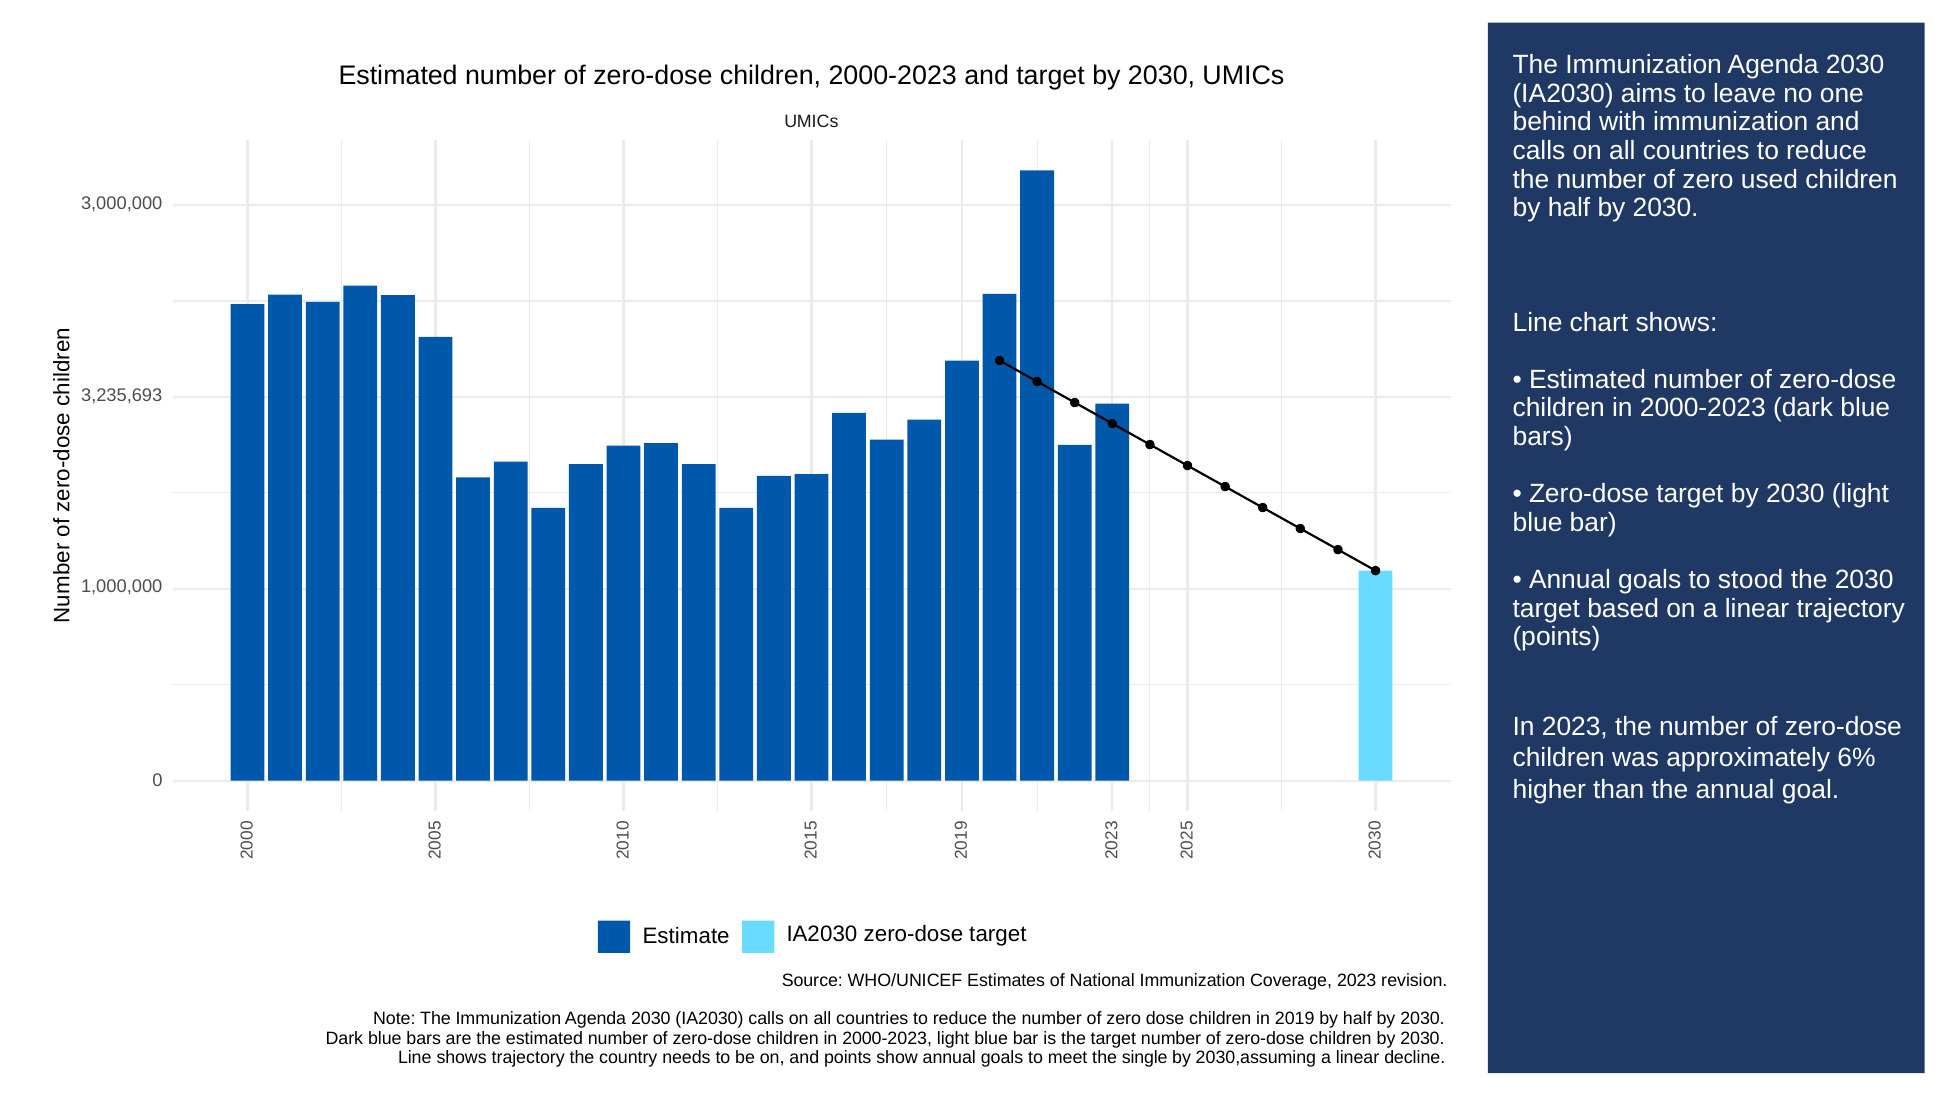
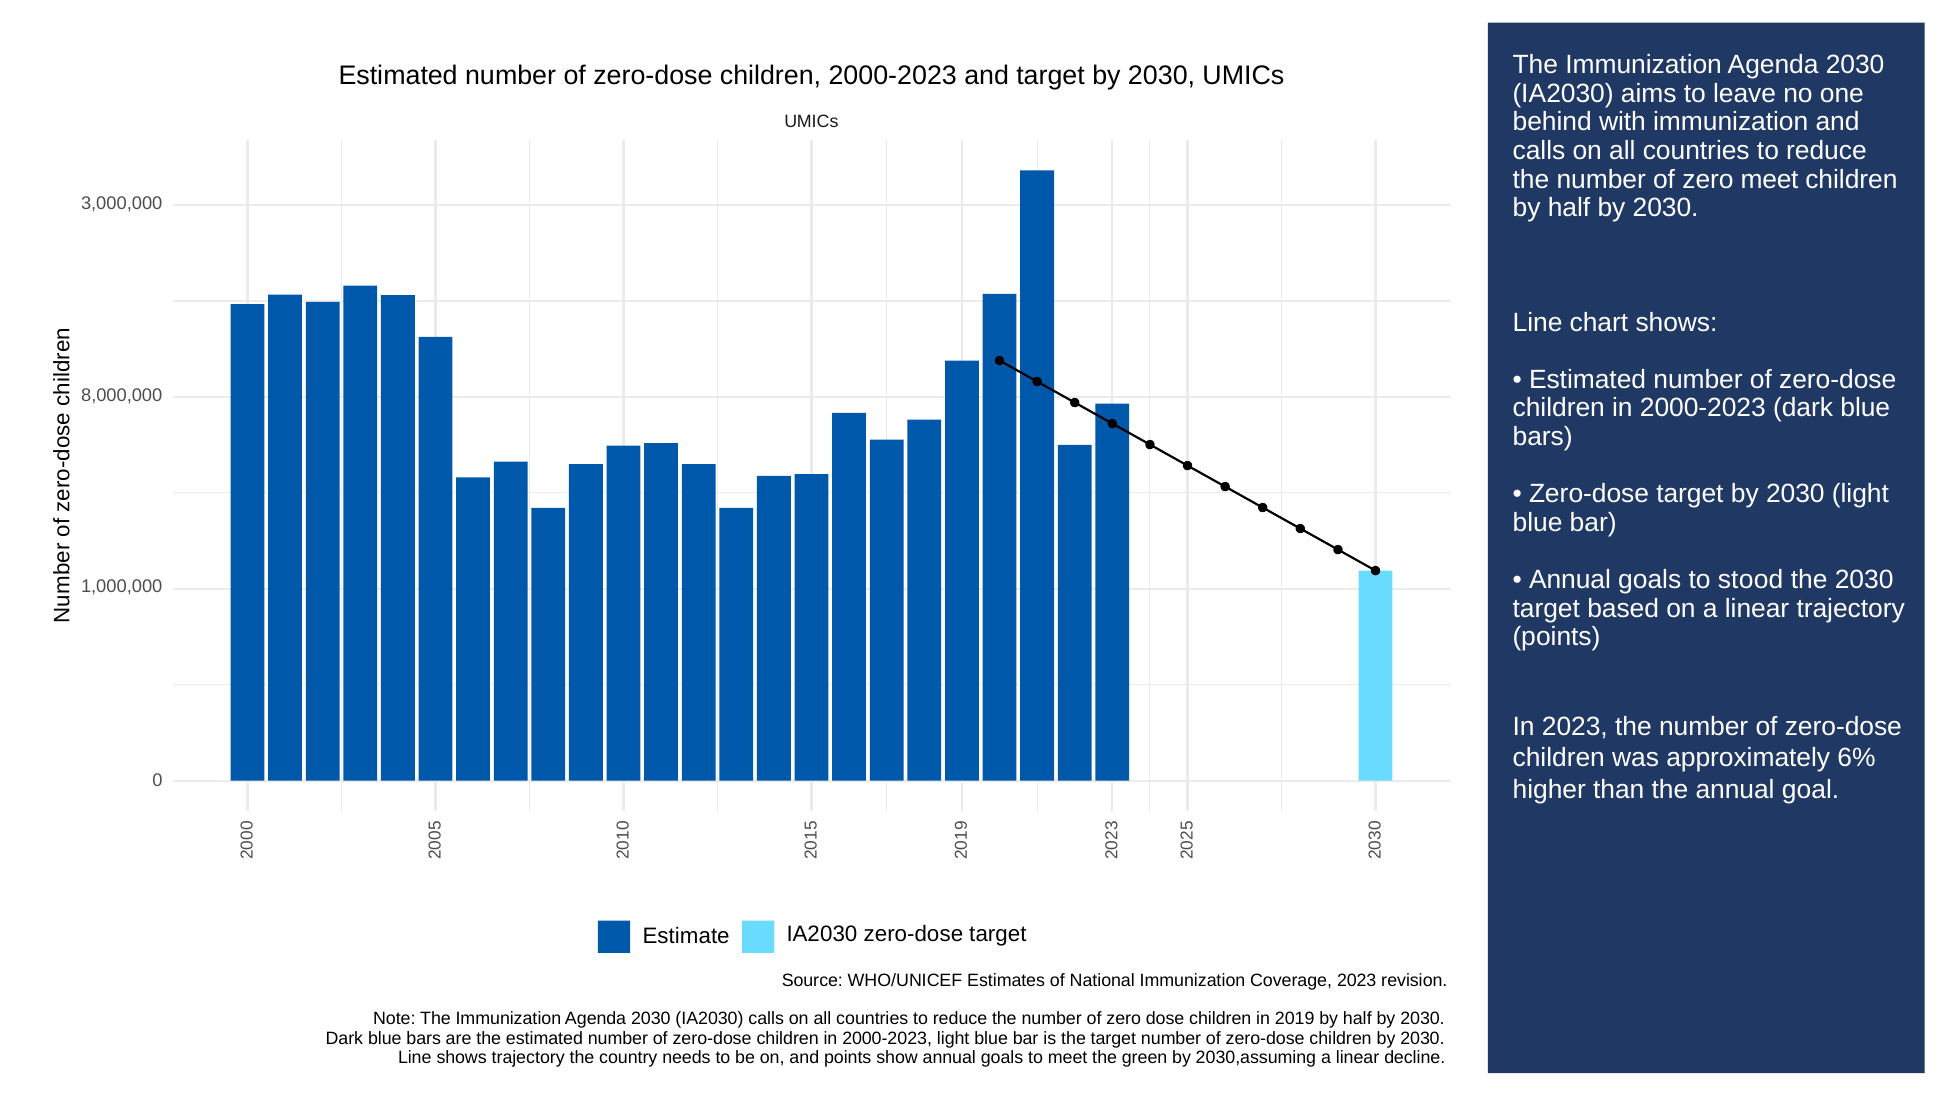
zero used: used -> meet (1770, 179)
3,235,693: 3,235,693 -> 8,000,000 (122, 395)
single: single -> green (1145, 1058)
